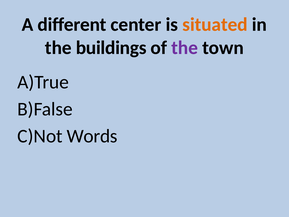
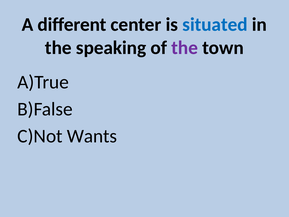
situated colour: orange -> blue (215, 25)
buildings: buildings -> speaking (111, 48)
Words: Words -> Wants (92, 136)
